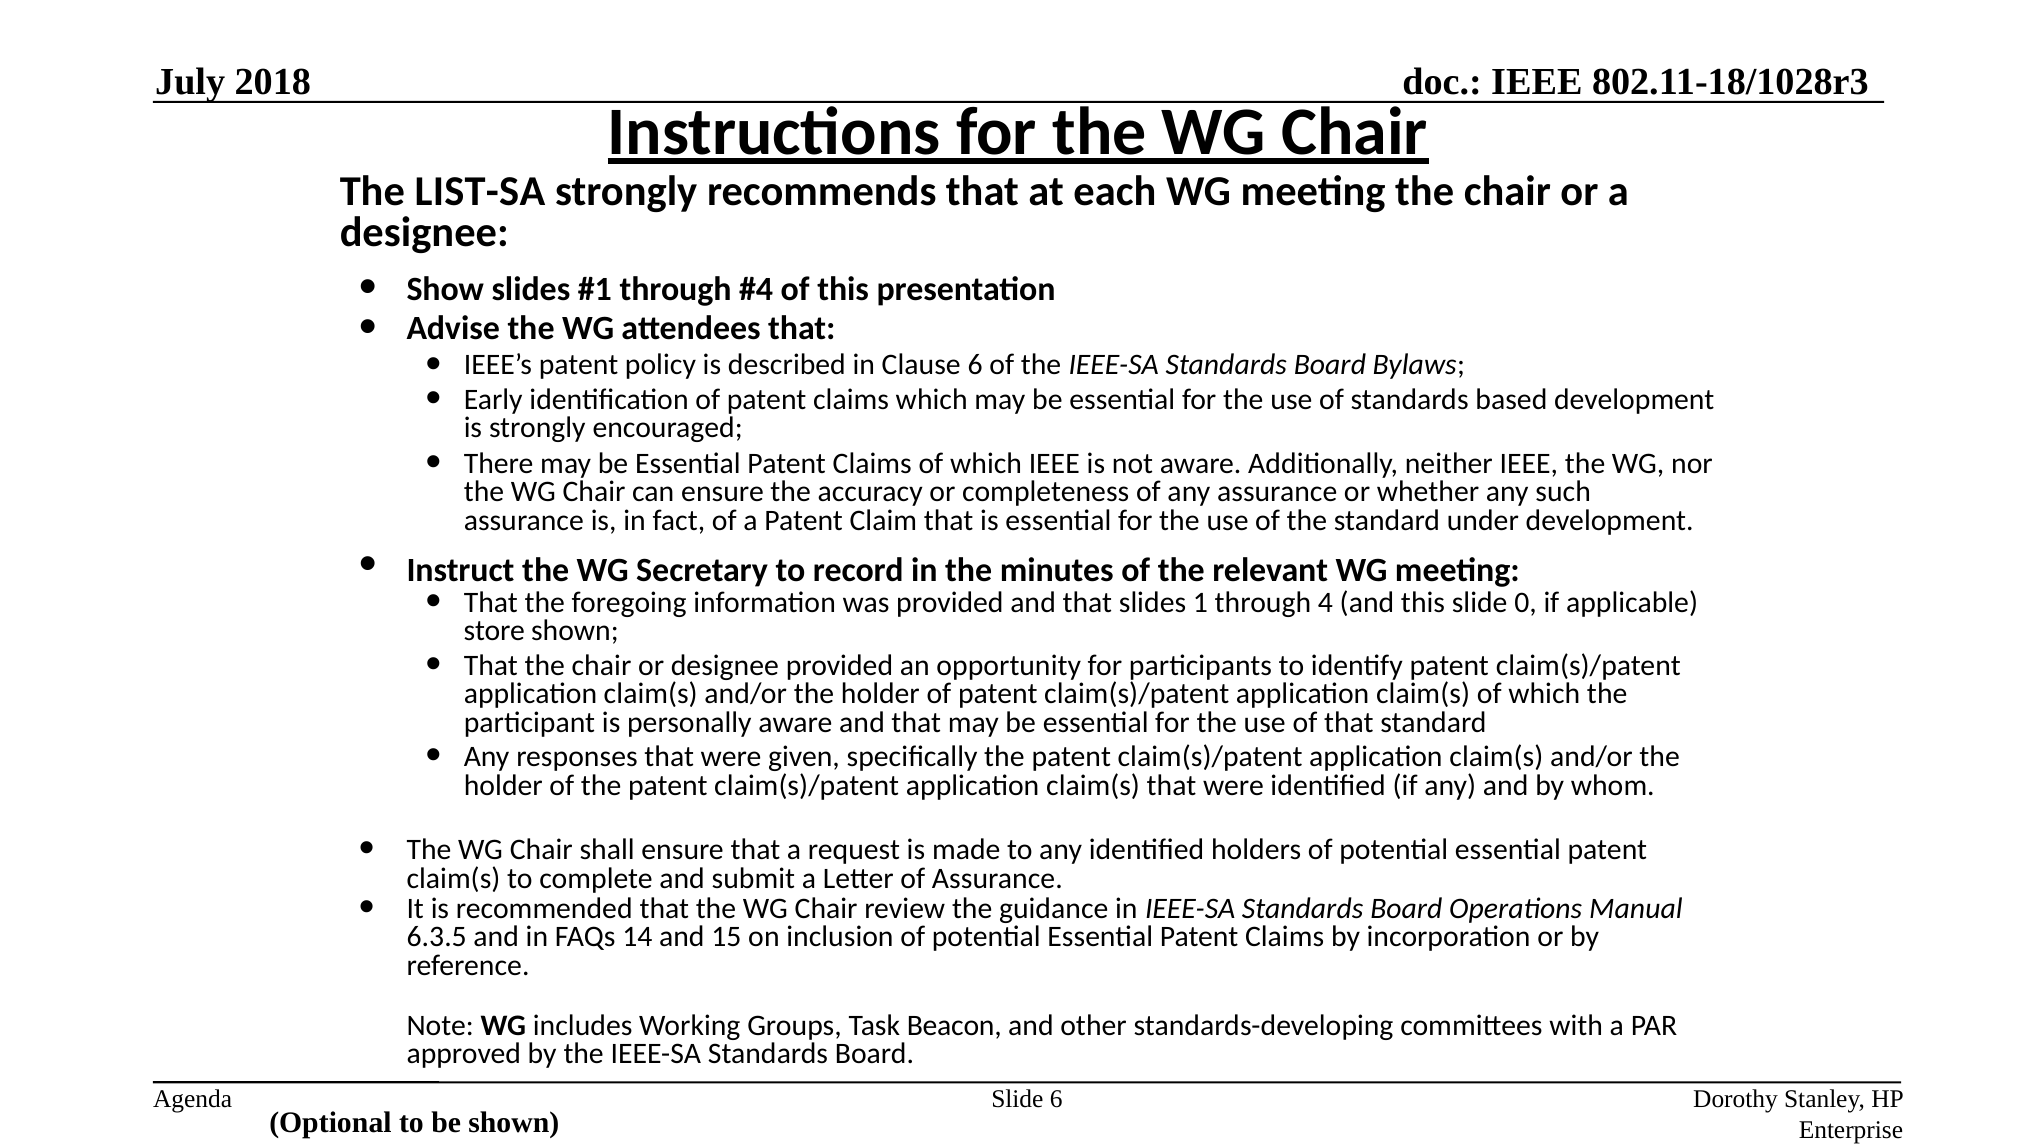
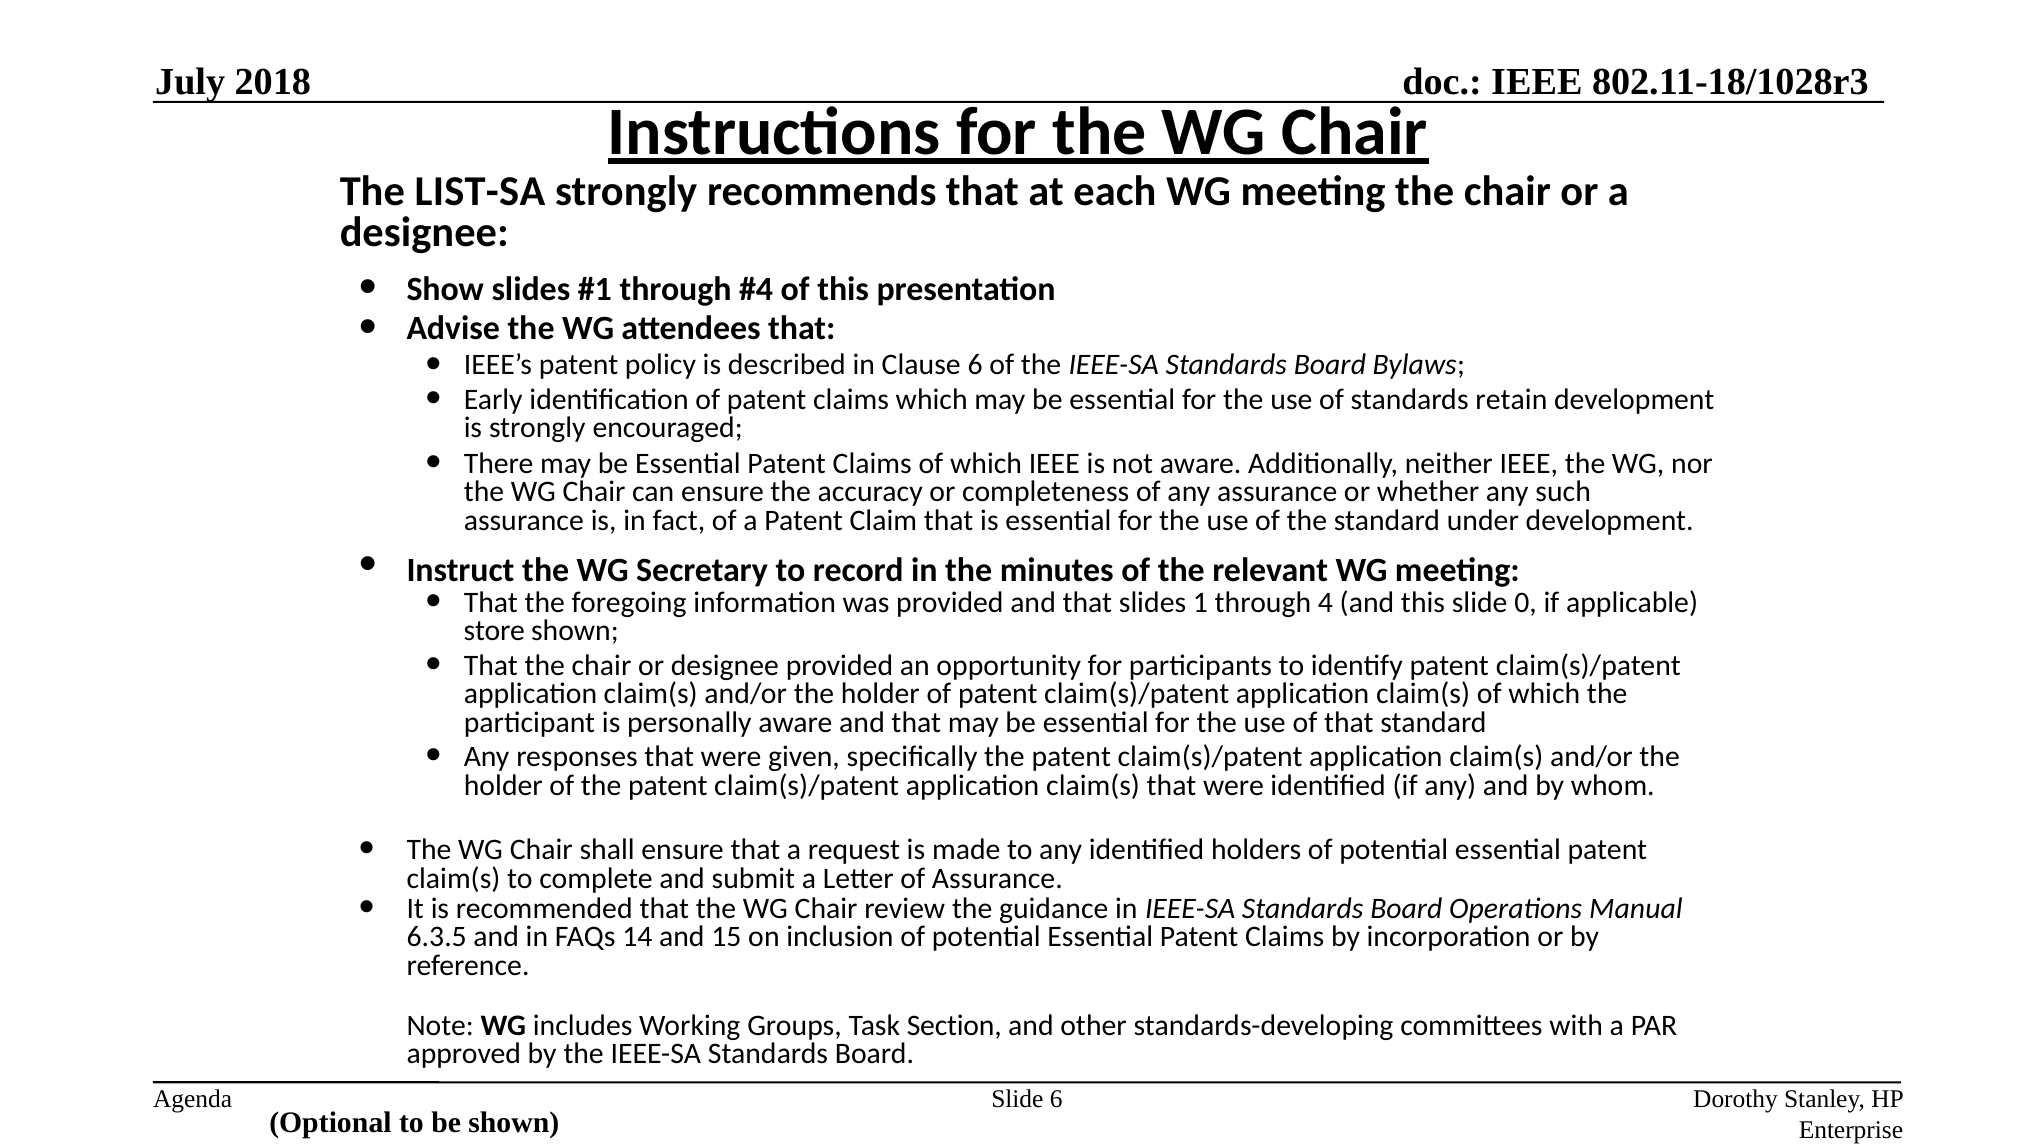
based: based -> retain (1511, 399)
Beacon: Beacon -> Section (954, 1025)
